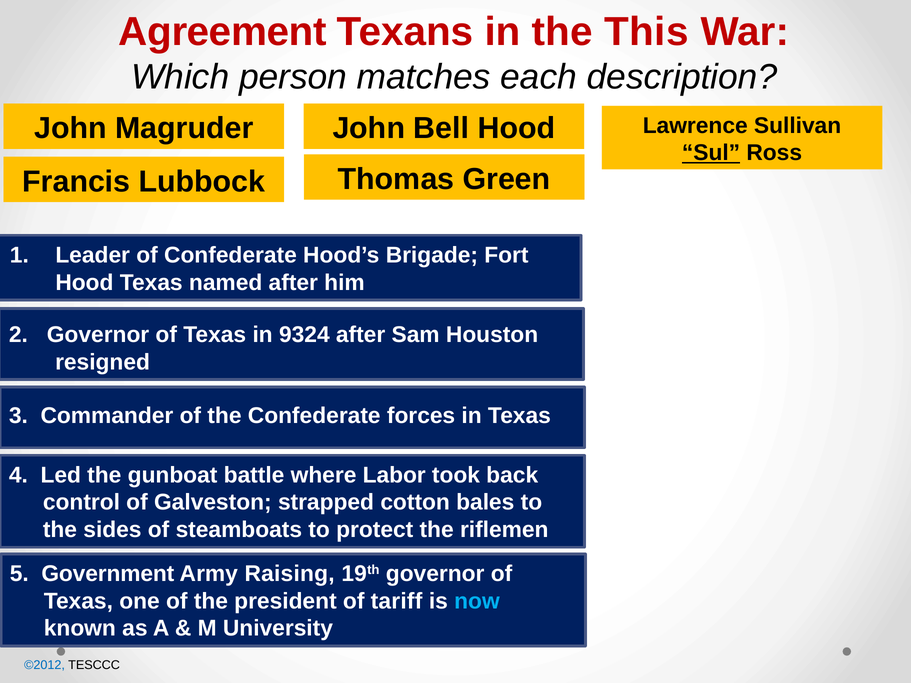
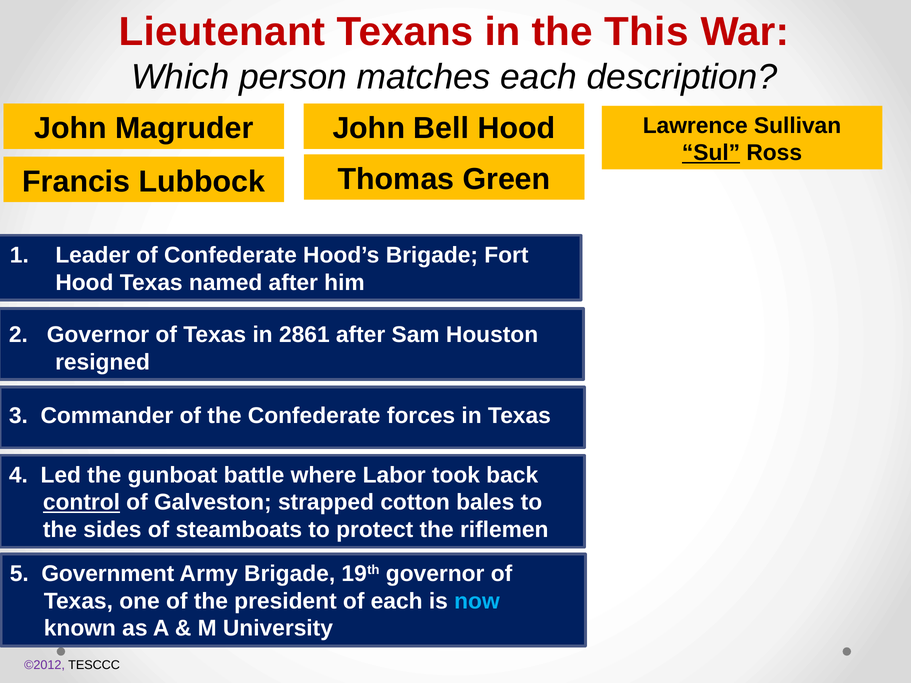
Agreement: Agreement -> Lieutenant (222, 32)
9324: 9324 -> 2861 (304, 335)
control underline: none -> present (81, 503)
Army Raising: Raising -> Brigade (290, 574)
of tariff: tariff -> each (397, 601)
©2012 colour: blue -> purple (45, 665)
